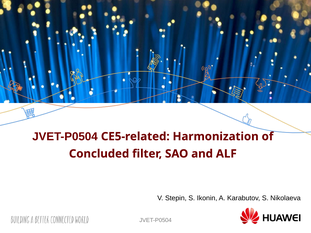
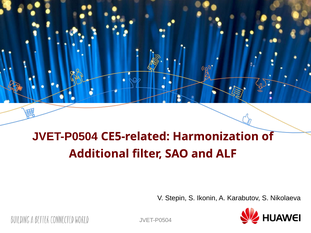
Concluded: Concluded -> Additional (99, 154)
